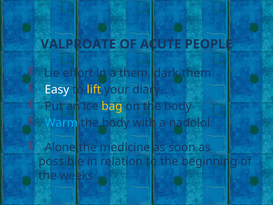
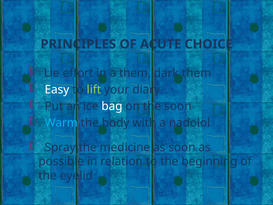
VALPROATE: VALPROATE -> PRINCIPLES (78, 44)
PEOPLE: PEOPLE -> CHOICE (209, 44)
lift colour: yellow -> light green (94, 89)
bag colour: yellow -> white (112, 106)
on the body: body -> soon (178, 106)
Alone: Alone -> Spray (60, 147)
weeks: weeks -> eyelid (76, 175)
